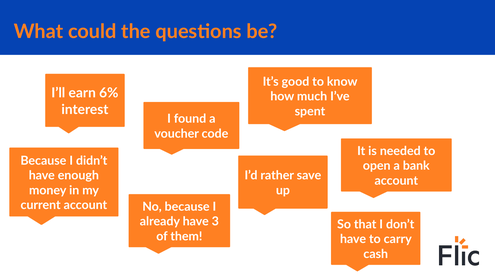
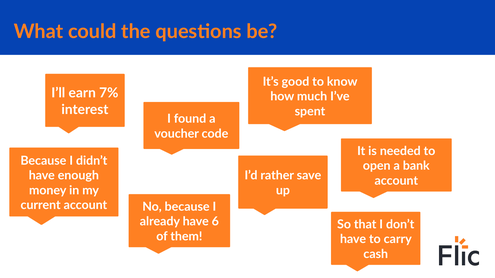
6%: 6% -> 7% (109, 93)
3: 3 -> 6 (215, 222)
